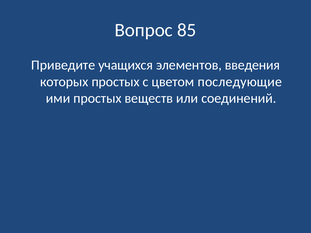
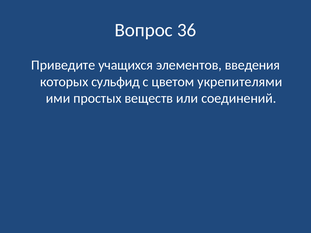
85: 85 -> 36 (187, 30)
которых простых: простых -> сульфид (116, 82)
последующие: последующие -> укрепителями (240, 82)
